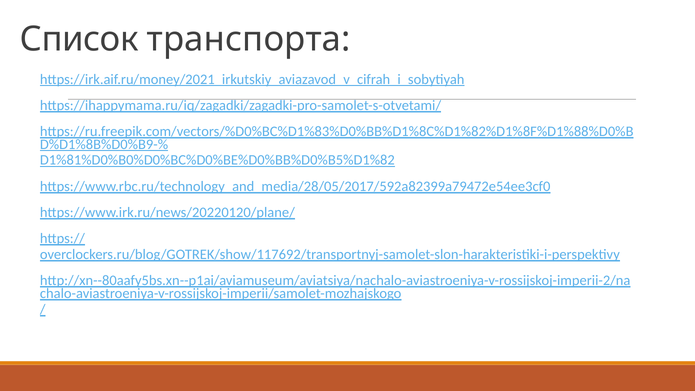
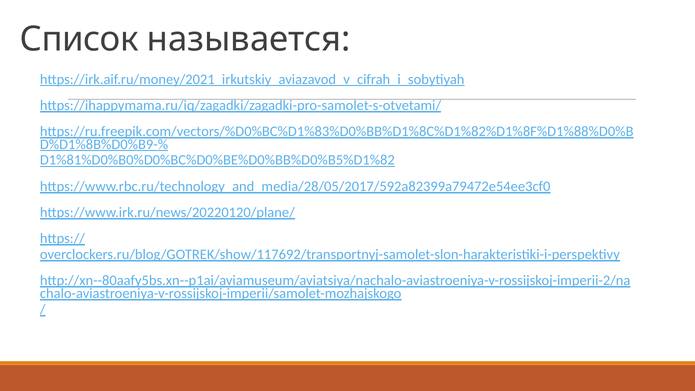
транспорта: транспорта -> называется (249, 39)
